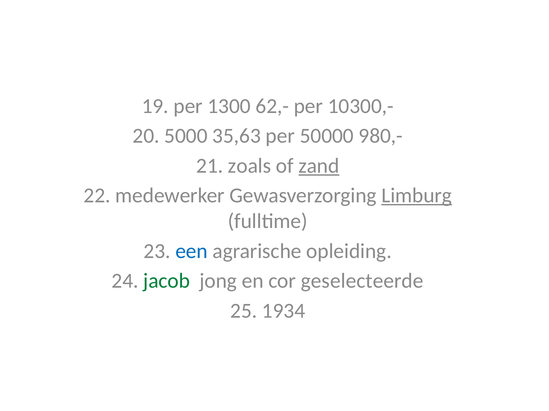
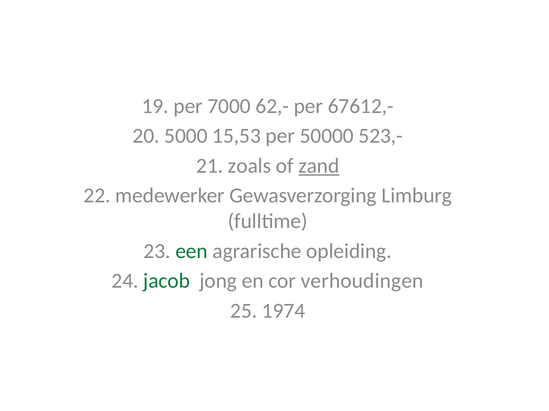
1300: 1300 -> 7000 (229, 106)
10300,-: 10300,- -> 67612,- (361, 106)
35,63: 35,63 -> 15,53 (237, 136)
980,-: 980,- -> 523,- (381, 136)
Limburg underline: present -> none (417, 196)
een colour: blue -> green (192, 251)
geselecteerde: geselecteerde -> verhoudingen (362, 281)
1934: 1934 -> 1974 (284, 311)
